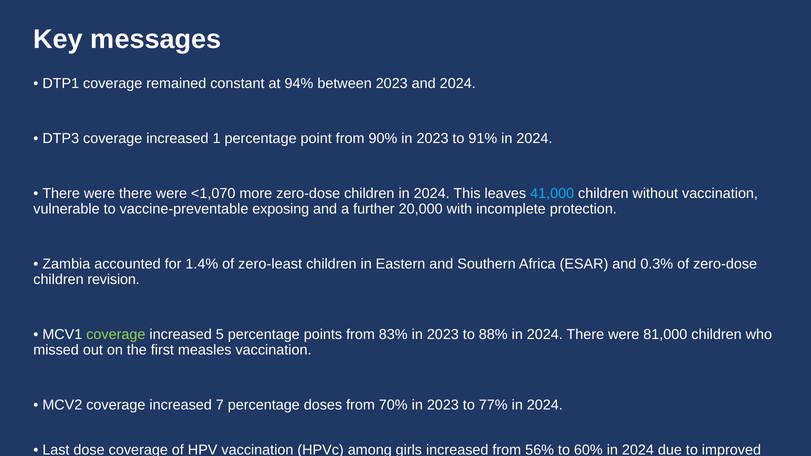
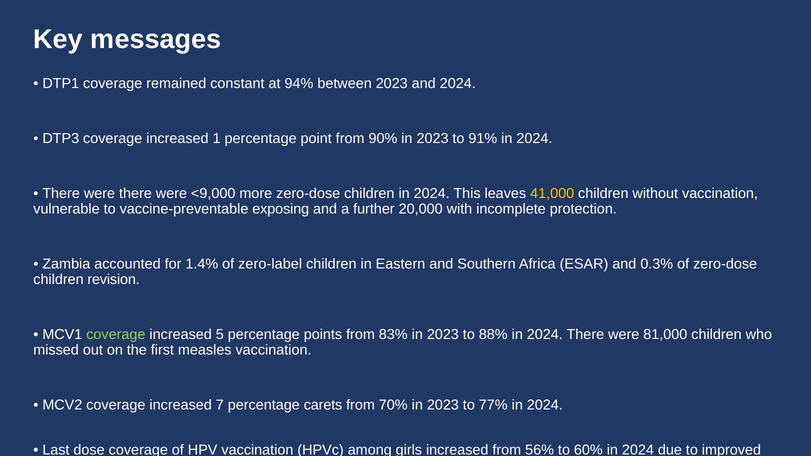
<1,070: <1,070 -> <9,000 (213, 194)
41,000 colour: light blue -> yellow (552, 194)
zero-least: zero-least -> zero-label (270, 264)
doses: doses -> carets (323, 405)
